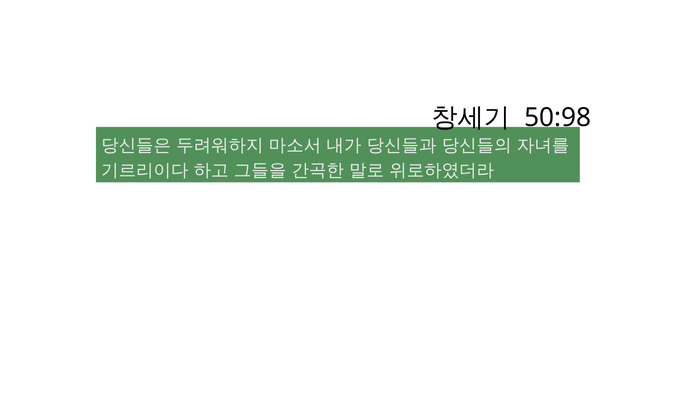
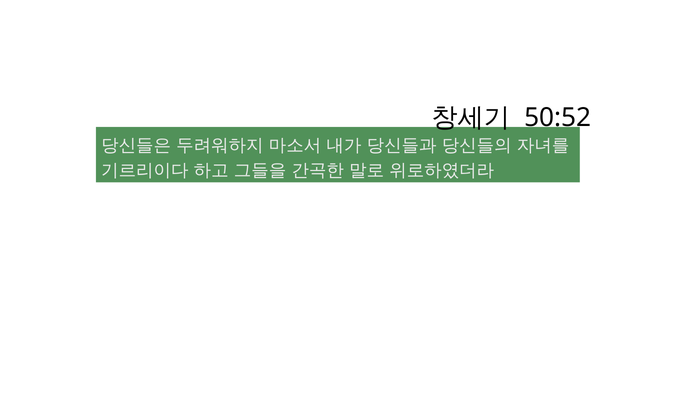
50:98: 50:98 -> 50:52 (558, 118)
